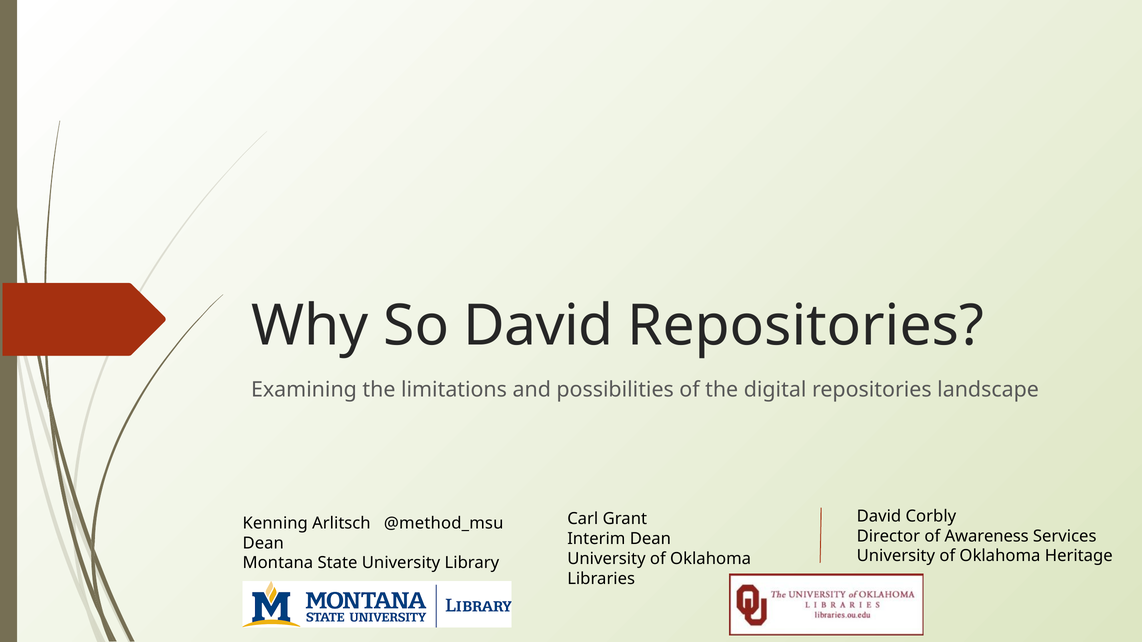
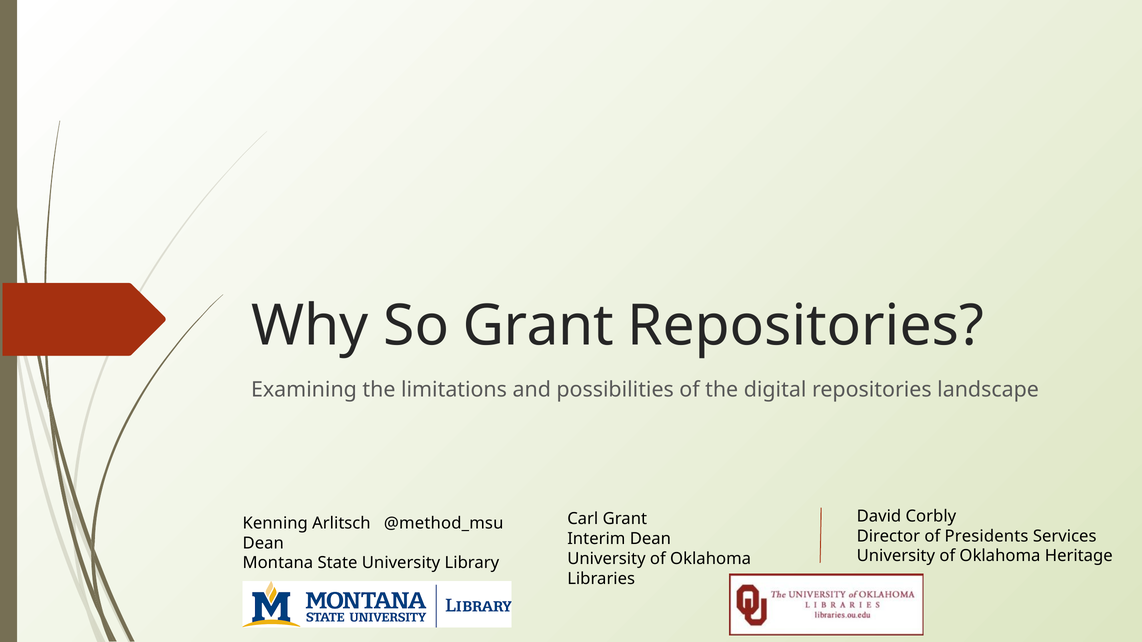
So David: David -> Grant (538, 326)
Awareness: Awareness -> Presidents (986, 536)
